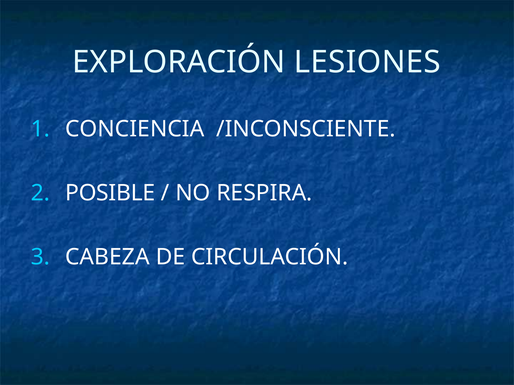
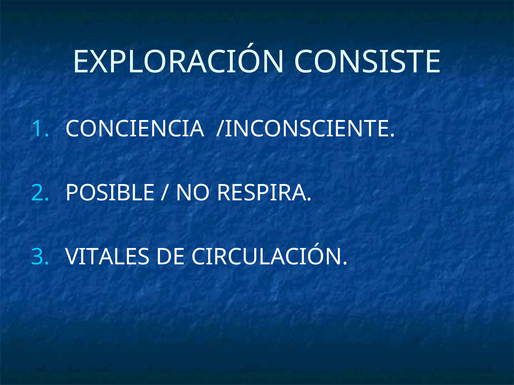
LESIONES: LESIONES -> CONSISTE (367, 62)
CABEZA: CABEZA -> VITALES (108, 257)
